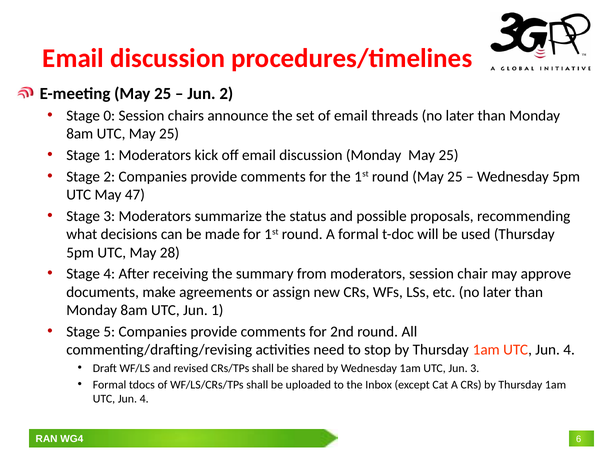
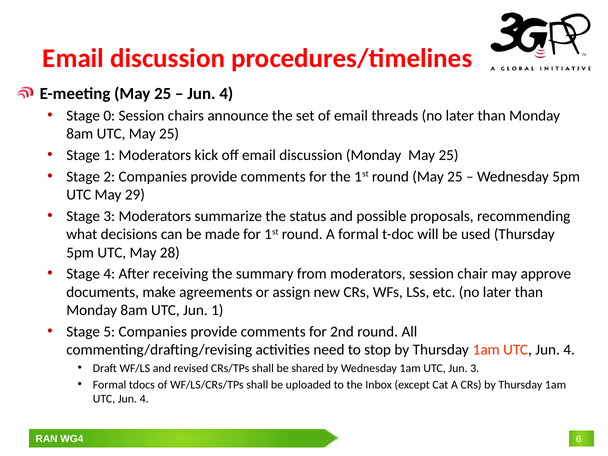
2: 2 -> 4 (226, 94)
47: 47 -> 29 (135, 195)
